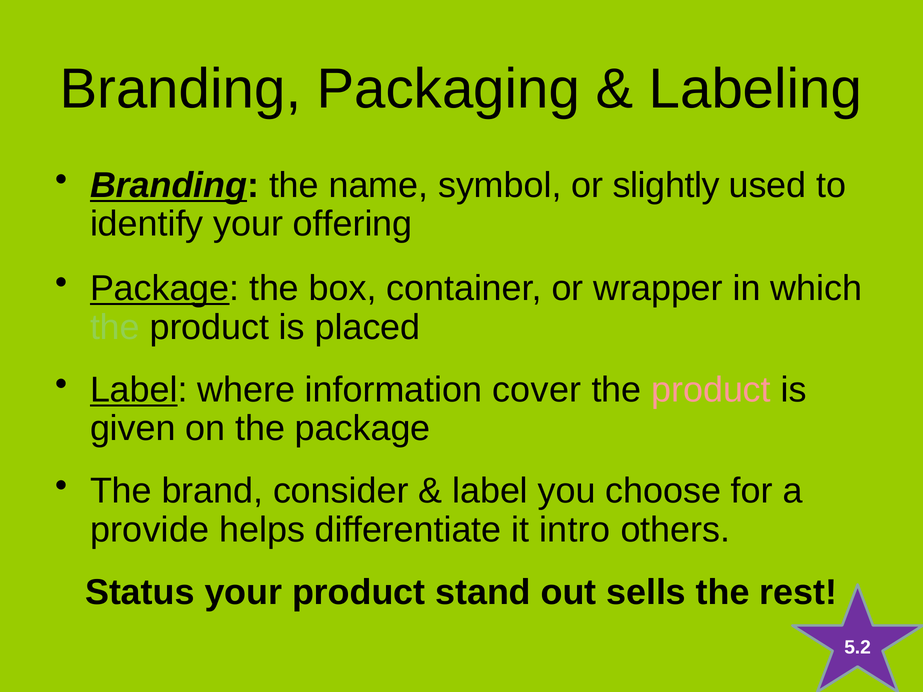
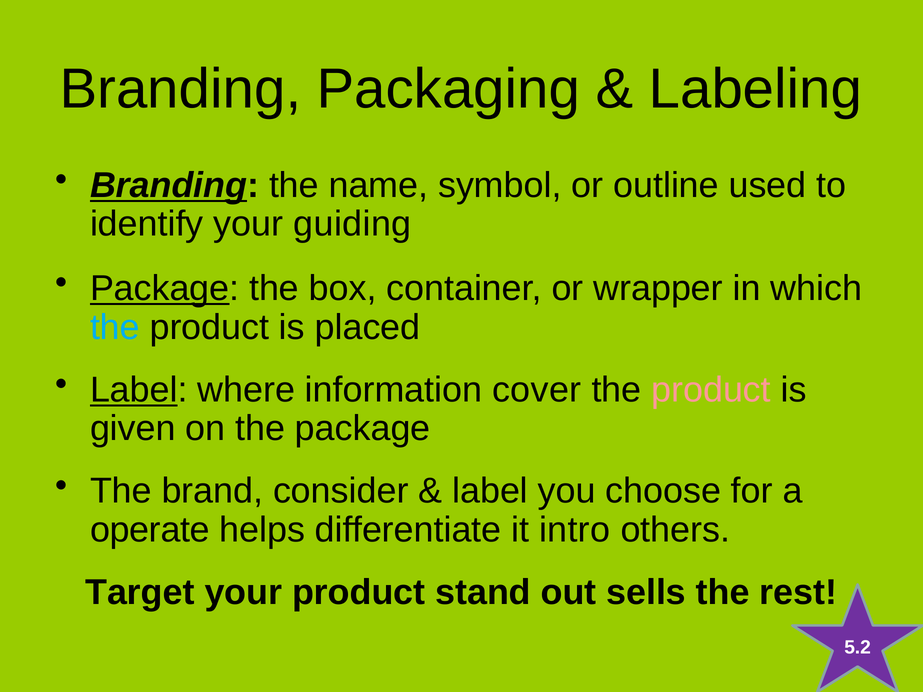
slightly: slightly -> outline (666, 185)
offering: offering -> guiding (352, 224)
the colour: light green -> light blue (115, 327)
provide: provide -> operate (150, 530)
Status: Status -> Target (140, 593)
